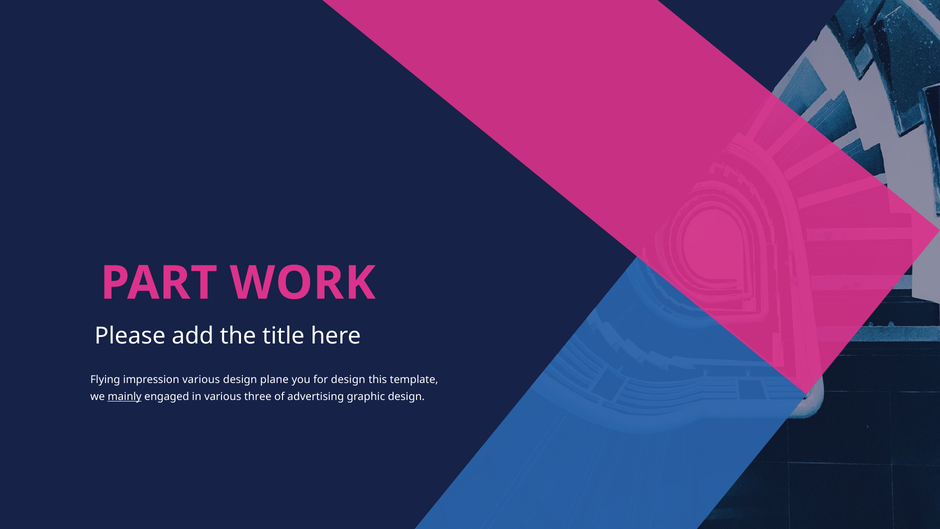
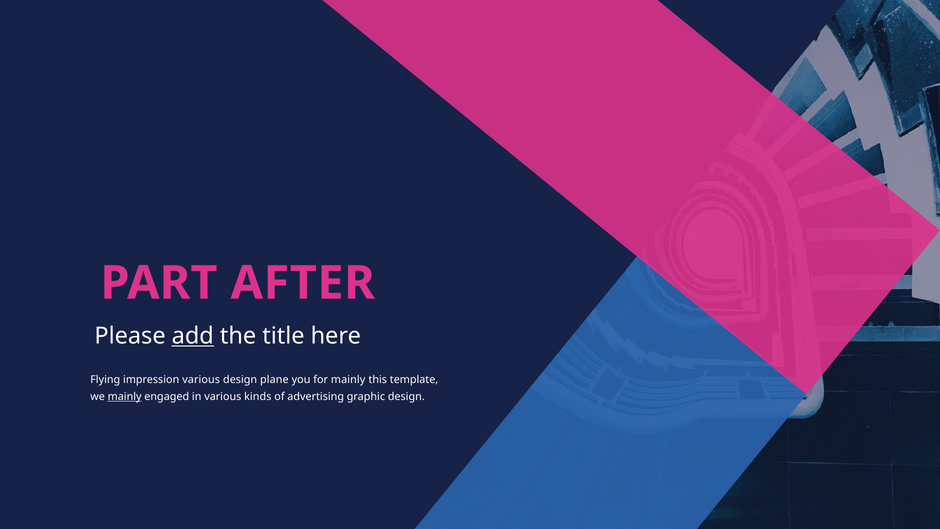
WORK: WORK -> AFTER (303, 283)
add underline: none -> present (193, 336)
for design: design -> mainly (348, 380)
three: three -> kinds (258, 396)
